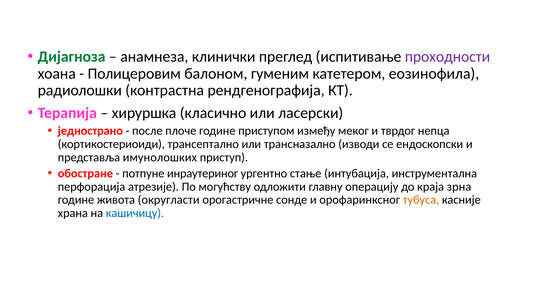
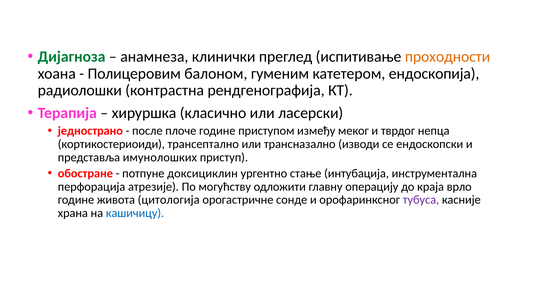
проходности colour: purple -> orange (448, 57)
еозинофила: еозинофила -> ендоскопија (434, 74)
инраутериног: инраутериног -> доксициклин (202, 173)
зрна: зрна -> врло (459, 187)
округласти: округласти -> цитологија (169, 200)
тубуса colour: orange -> purple (421, 200)
